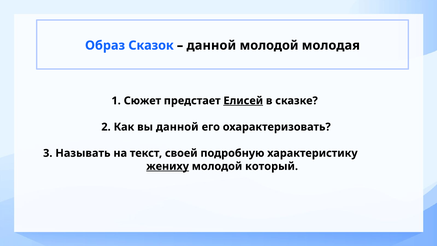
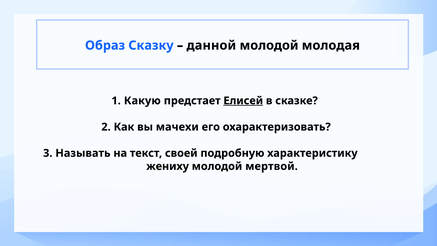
Сказок: Сказок -> Сказку (151, 45)
Сюжет: Сюжет -> Какую (142, 101)
вы данной: данной -> мачехи (177, 127)
жениху underline: present -> none (168, 166)
который: который -> мертвой (272, 166)
